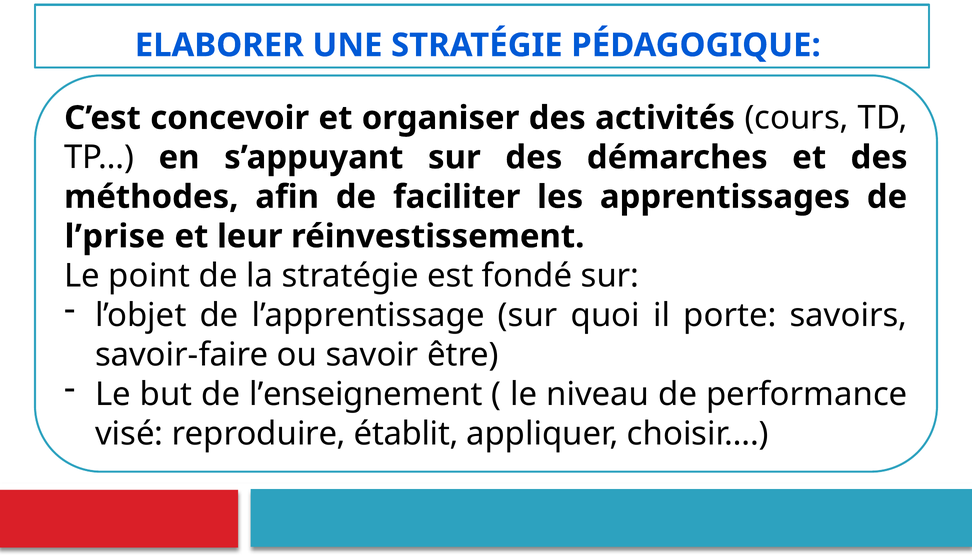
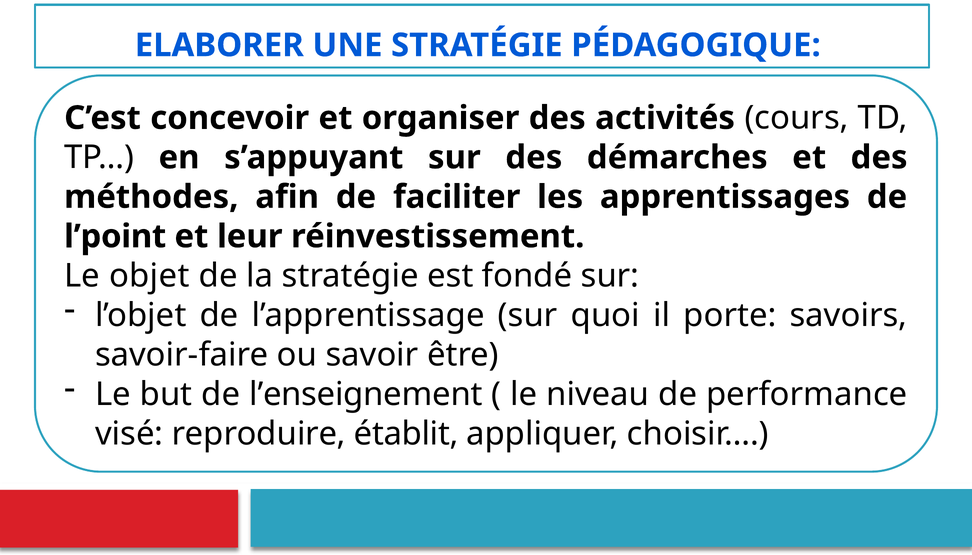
l’prise: l’prise -> l’point (115, 237)
point: point -> objet (149, 276)
